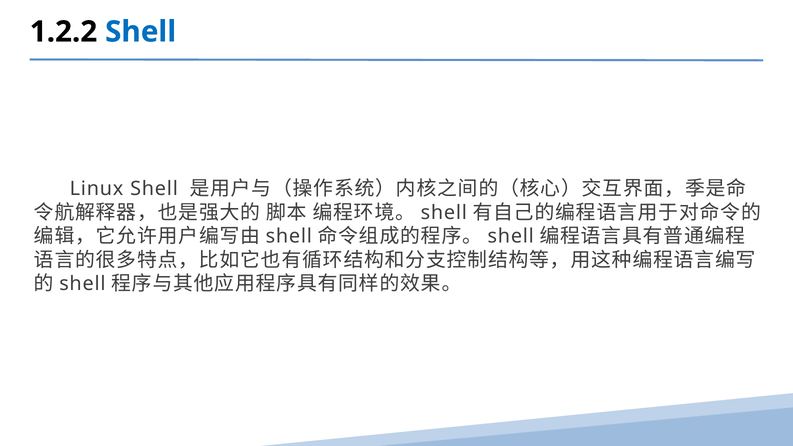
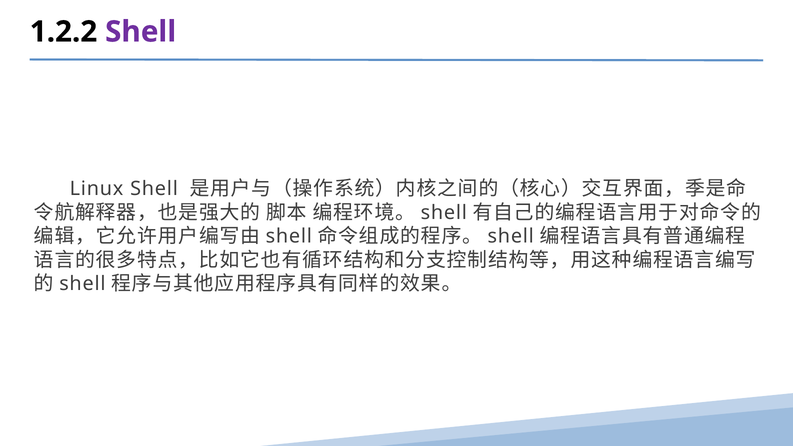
Shell colour: blue -> purple (141, 32)
